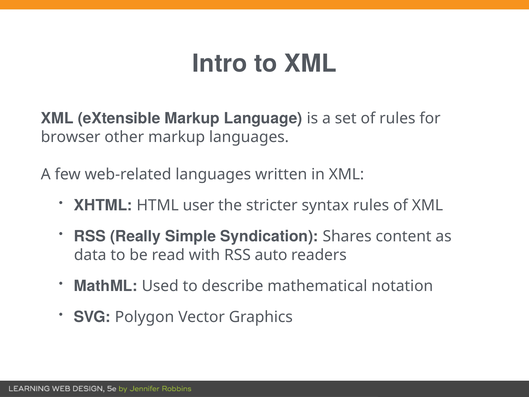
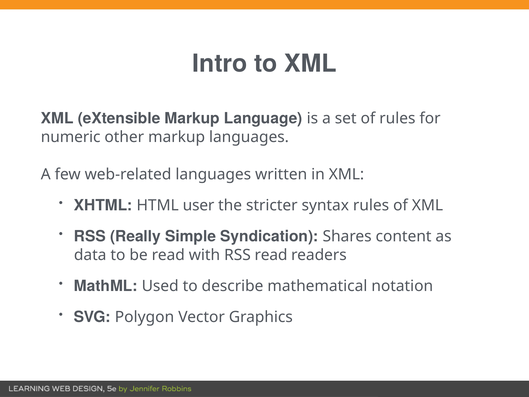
browser: browser -> numeric (71, 137)
RSS auto: auto -> read (271, 255)
